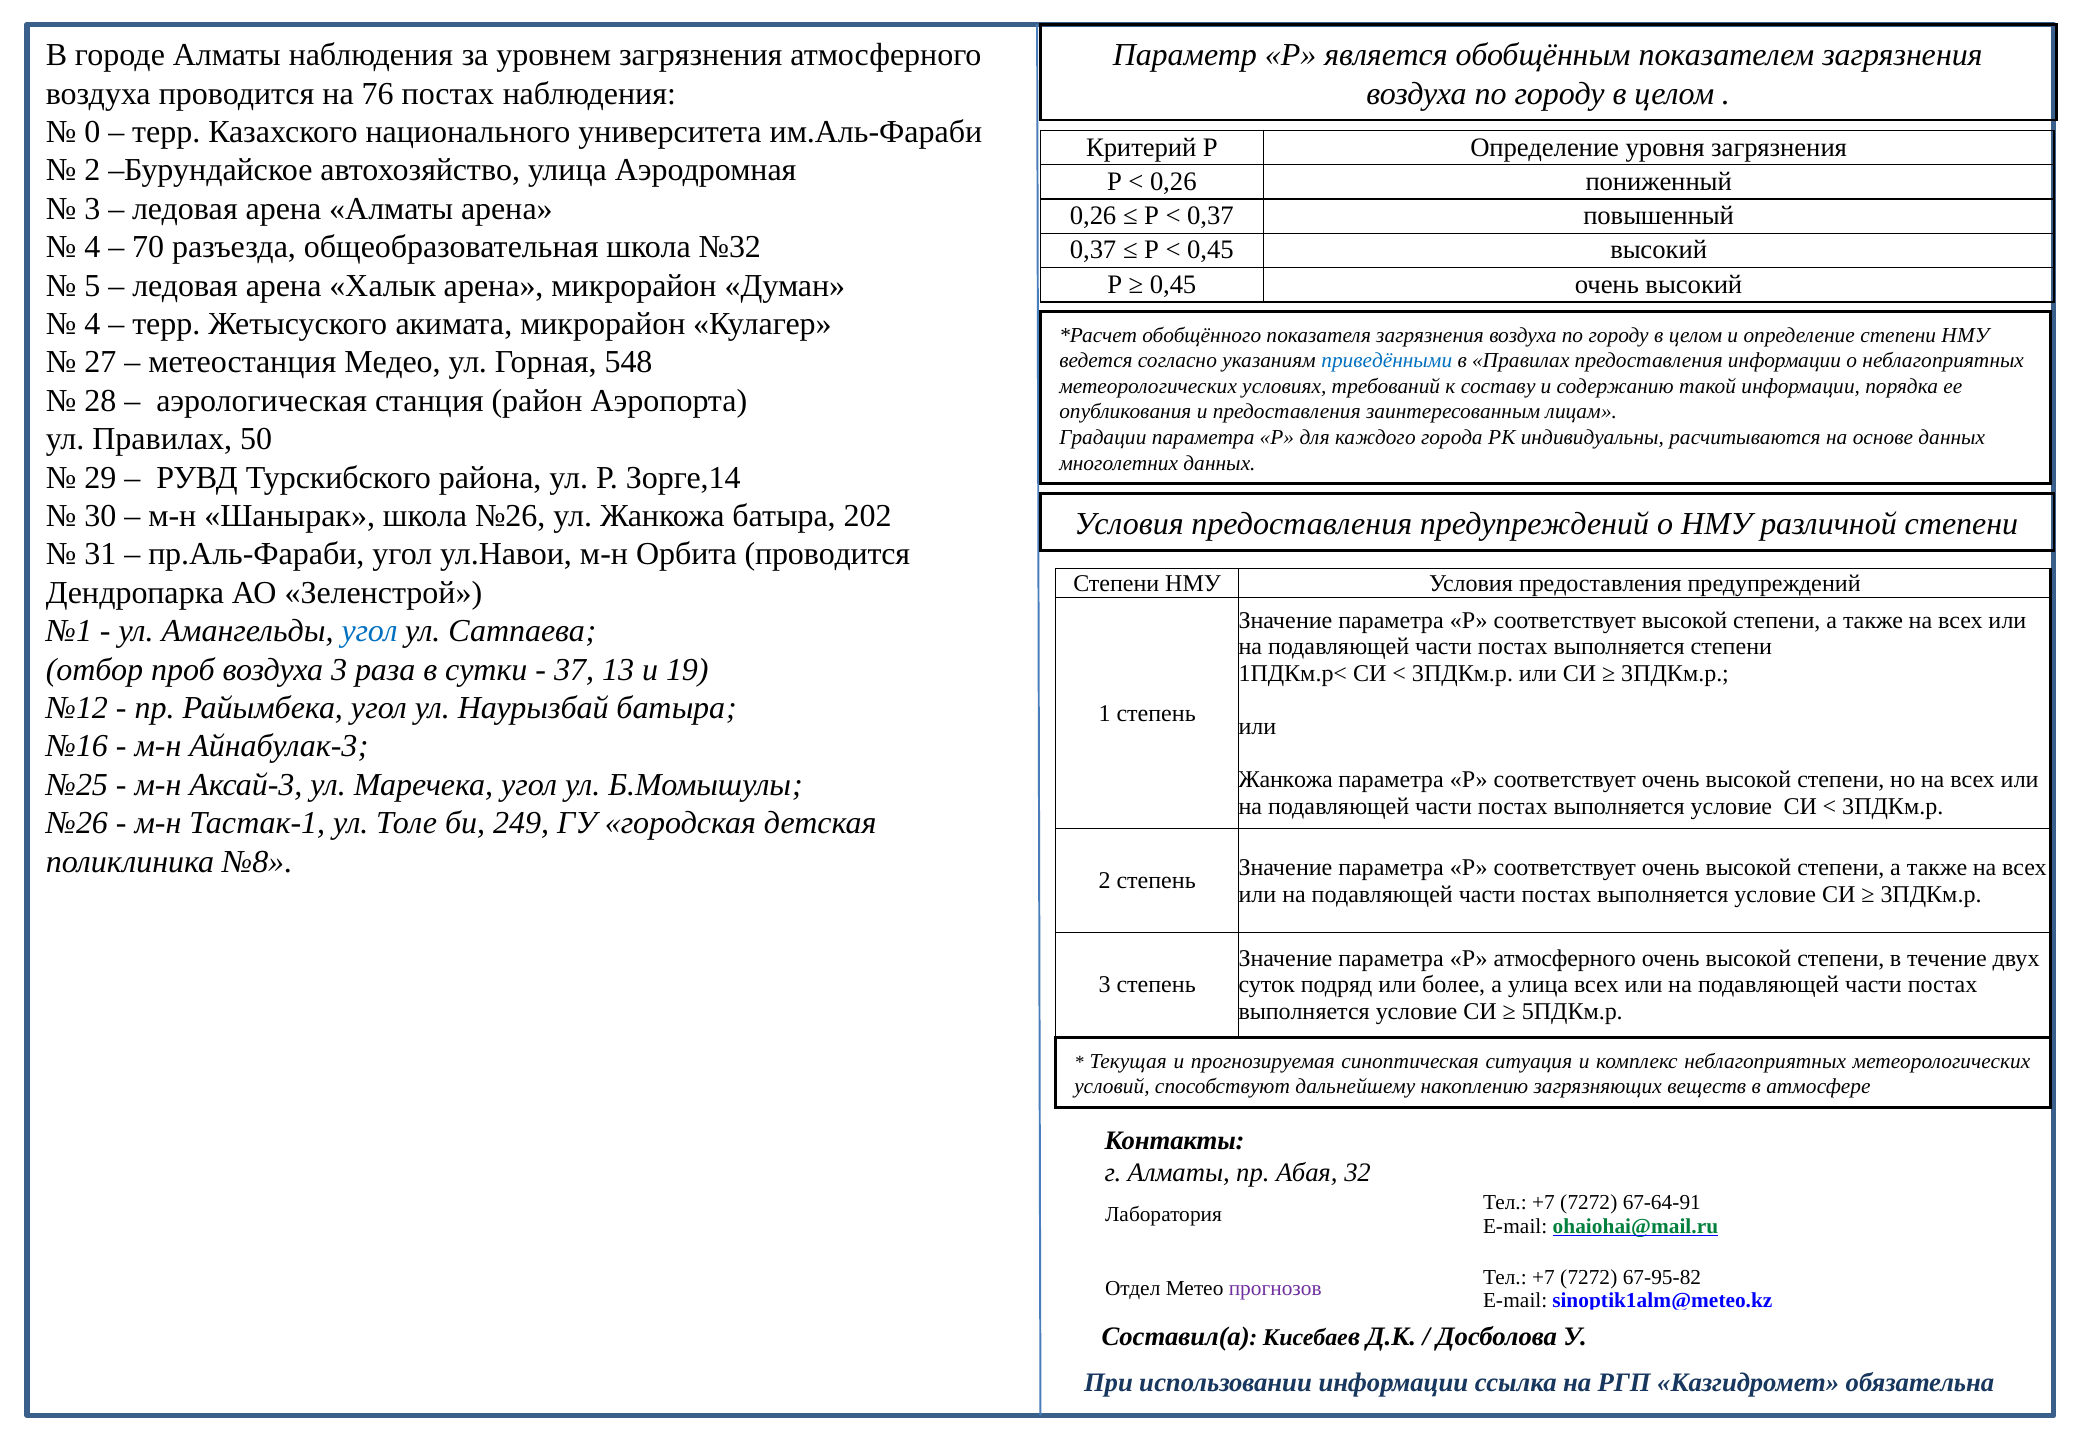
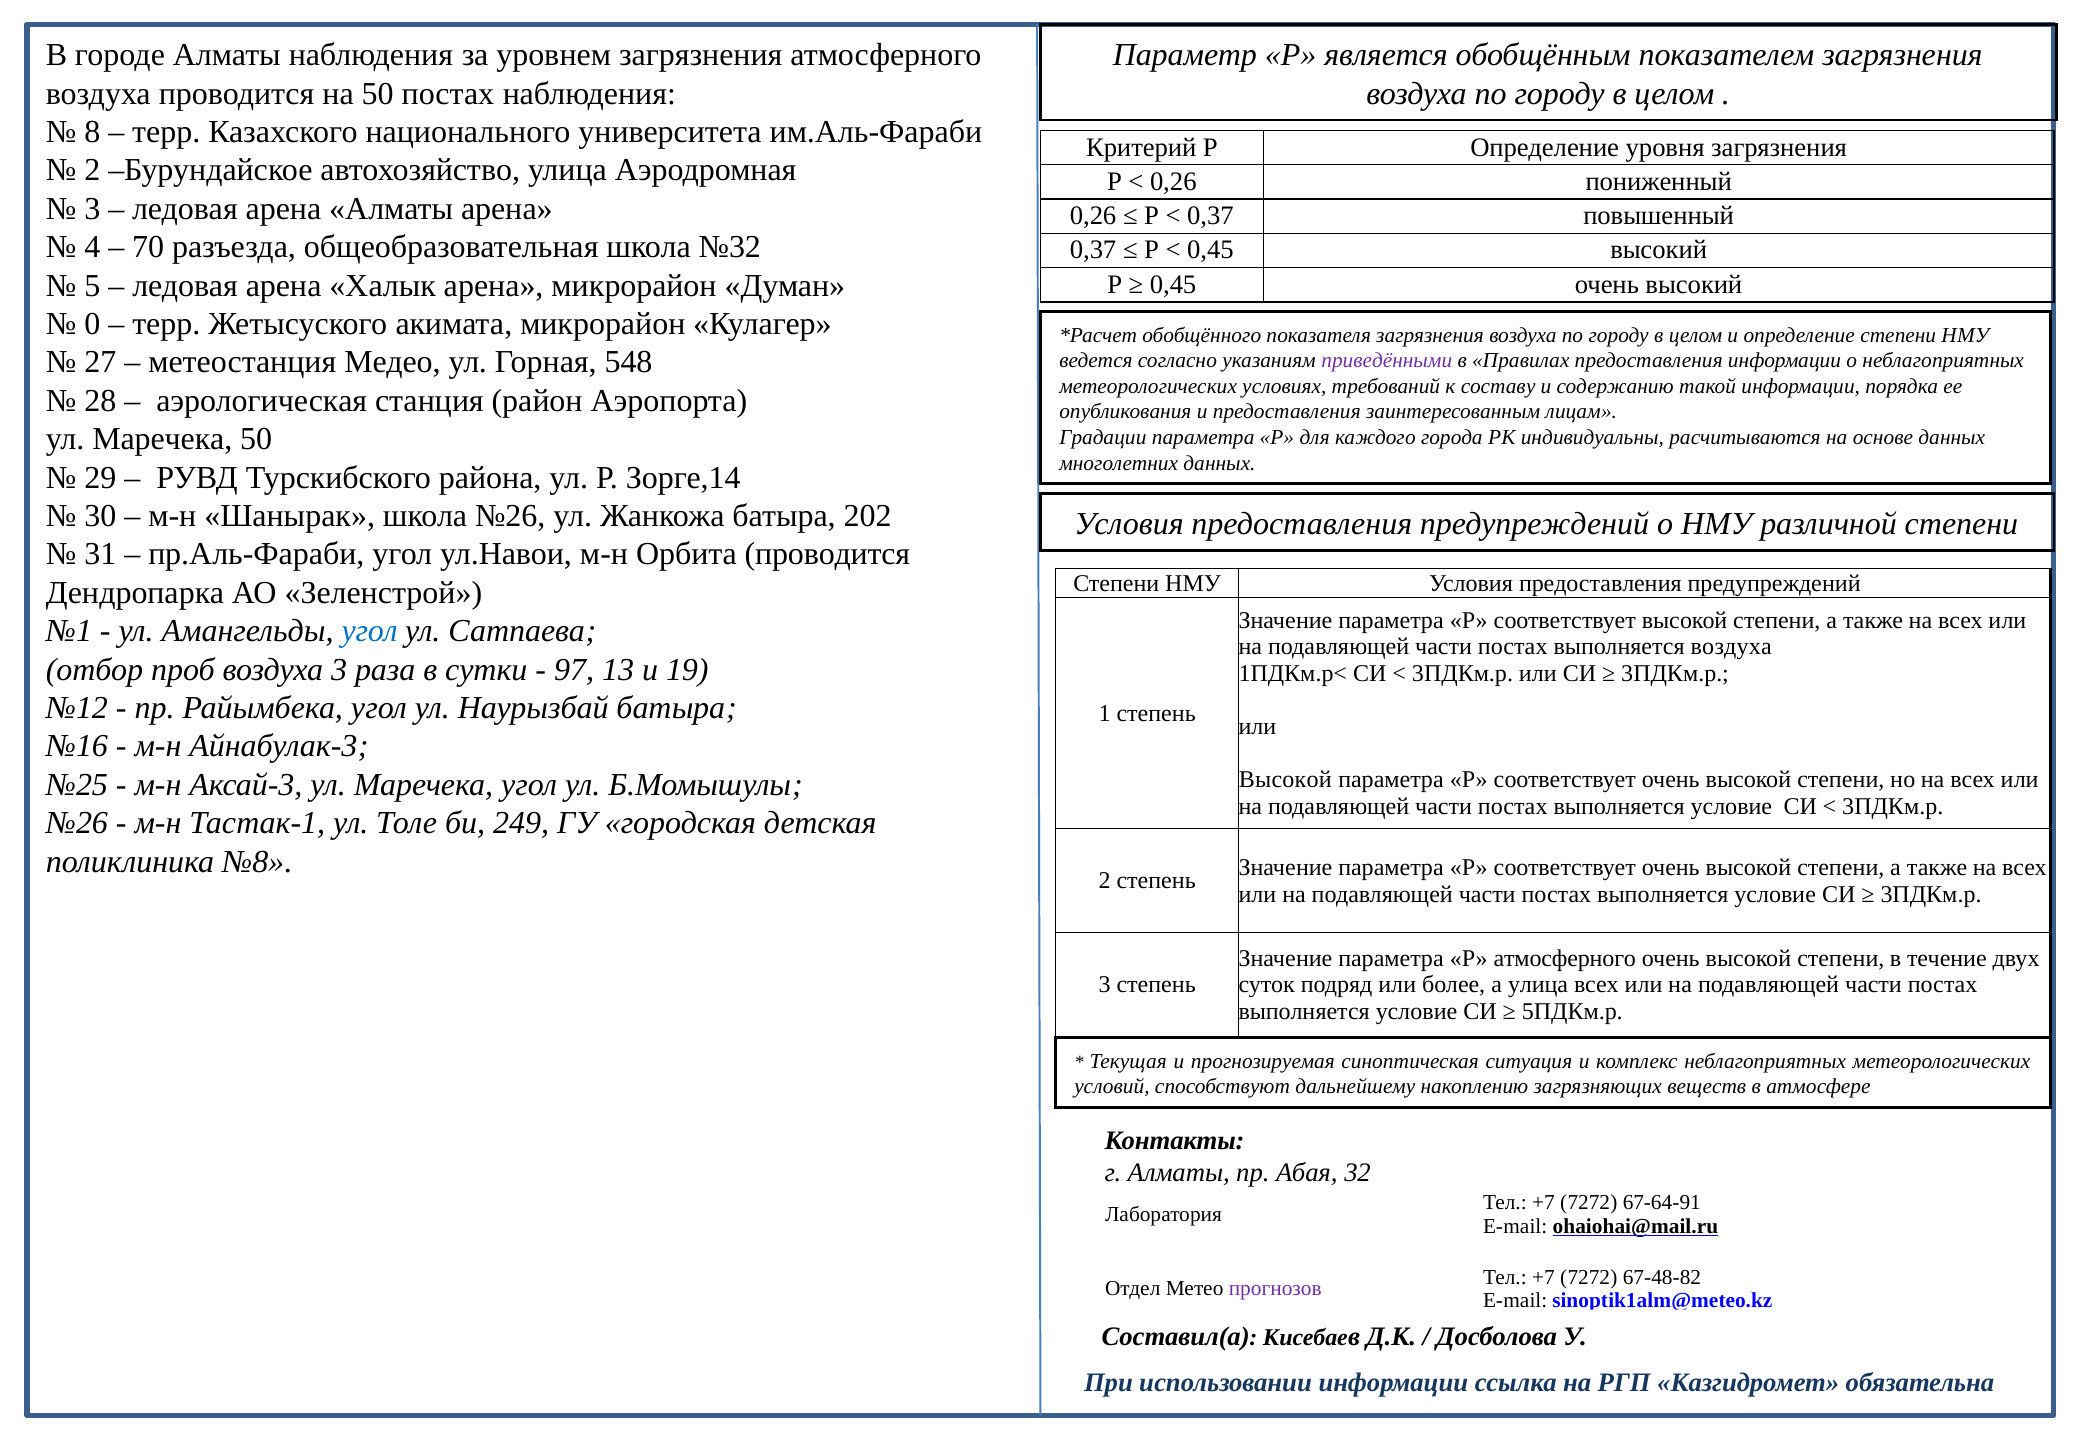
на 76: 76 -> 50 (378, 94)
0: 0 -> 8 (92, 132)
4: 4 -> 0 (92, 324)
приведёнными colour: blue -> purple (1387, 361)
Правилах: Правилах -> Маречека (162, 439)
выполняется степени: степени -> воздуха (1731, 647)
37: 37 -> 97 (574, 670)
Жанкожа: Жанкожа -> Высокой (1285, 780)
ohaiohai@mail.ru colour: green -> black (1635, 1227)
67-95-82: 67-95-82 -> 67-48-82 (1662, 1278)
